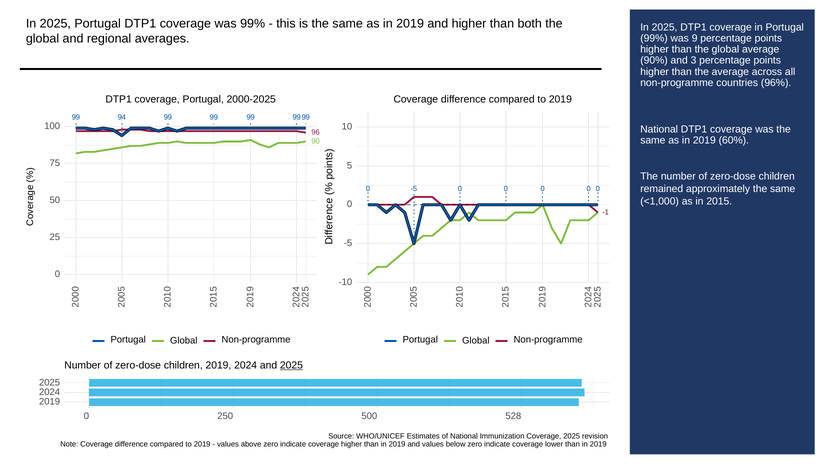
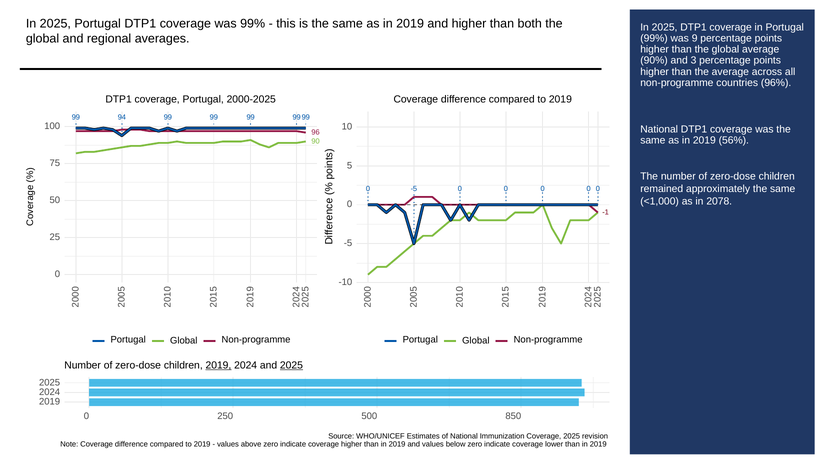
60%: 60% -> 56% (734, 141)
2015: 2015 -> 2078 (719, 201)
2019 underline: none -> present (218, 365)
528: 528 -> 850 (513, 416)
